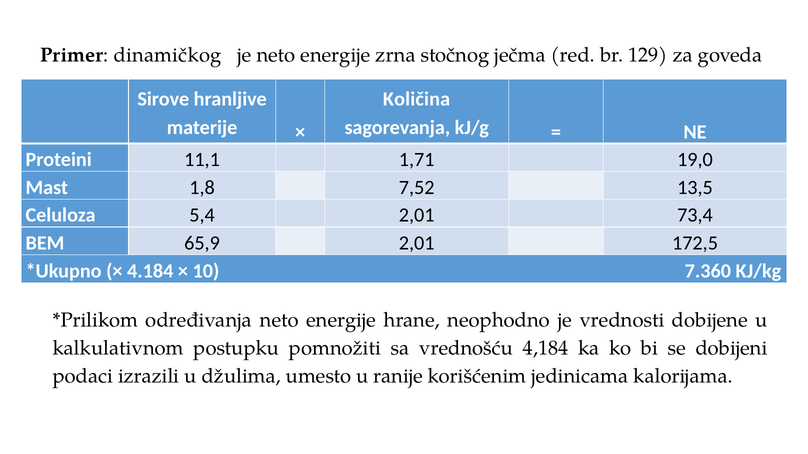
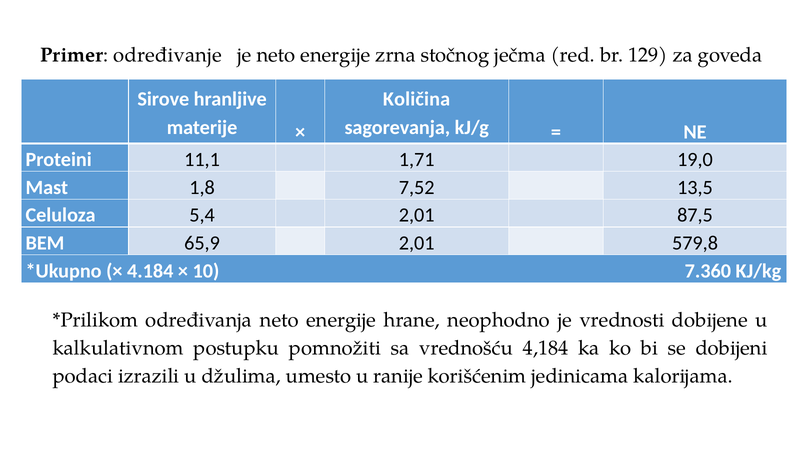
dinamičkog: dinamičkog -> određivanje (168, 55)
73,4: 73,4 -> 87,5 (695, 216)
172,5: 172,5 -> 579,8 (695, 243)
